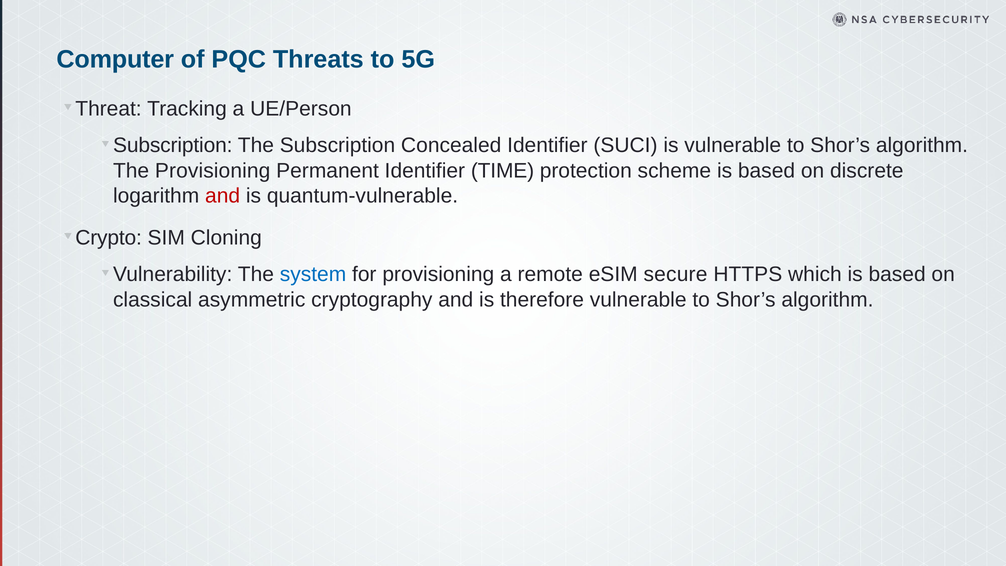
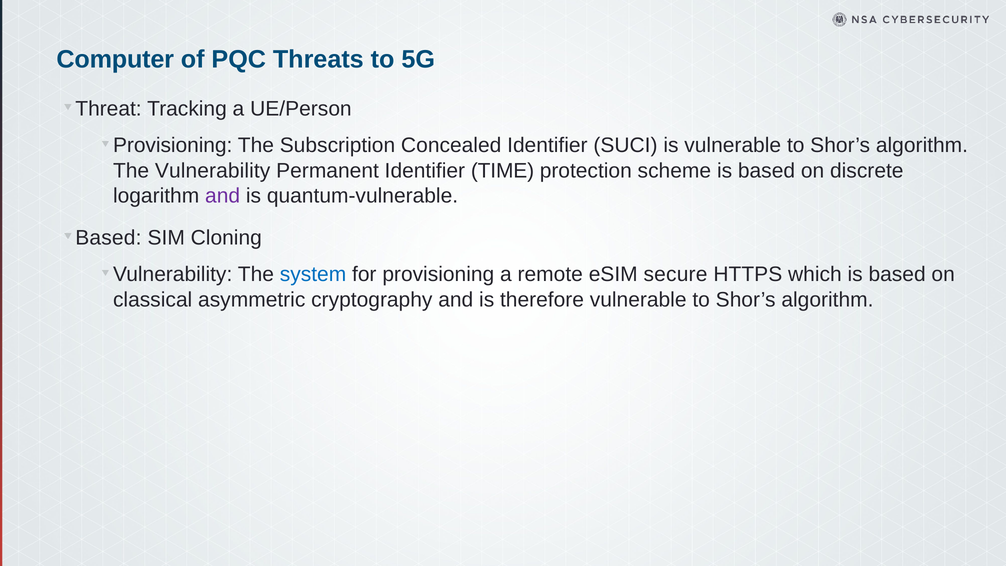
Subscription: Subscription -> Provisioning (173, 145)
The Provisioning: Provisioning -> Vulnerability (213, 171)
and colour: red -> purple (223, 196)
Crypto: Crypto -> Based (108, 238)
